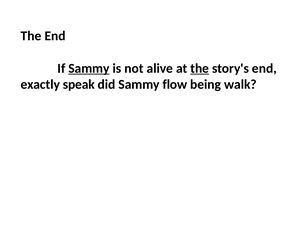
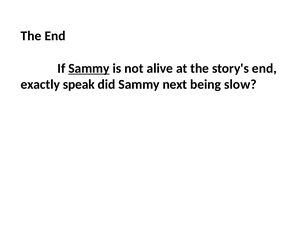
the underline: present -> none (200, 68)
flow: flow -> next (175, 85)
walk: walk -> slow (240, 85)
